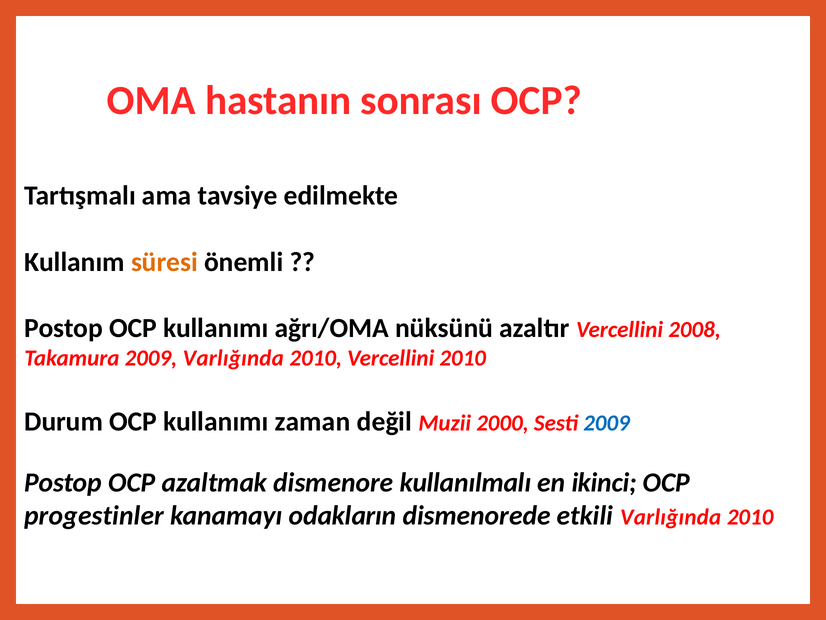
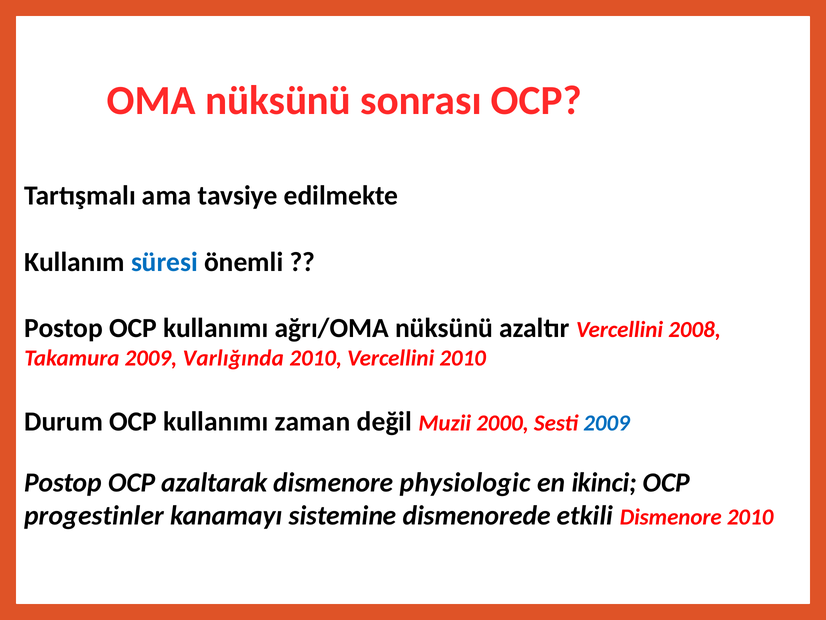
OMA hastanın: hastanın -> nüksünü (278, 101)
süresi colour: orange -> blue (164, 262)
azaltmak: azaltmak -> azaltarak (214, 482)
kullanılmalı: kullanılmalı -> physiologic (465, 482)
odakların: odakların -> sistemine (343, 515)
etkili Varlığında: Varlığında -> Dismenore (671, 517)
